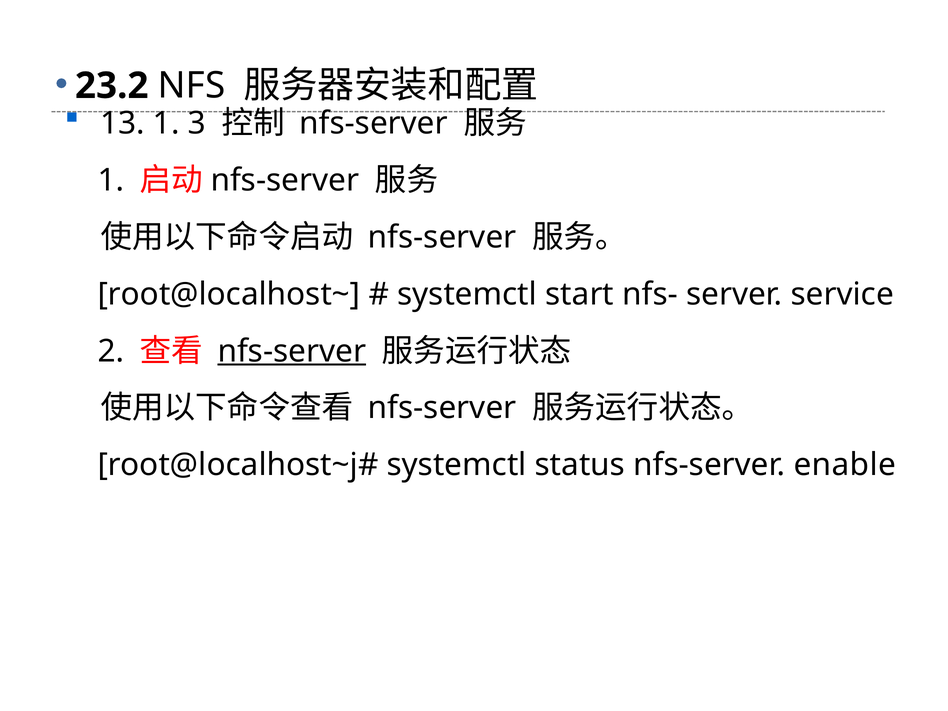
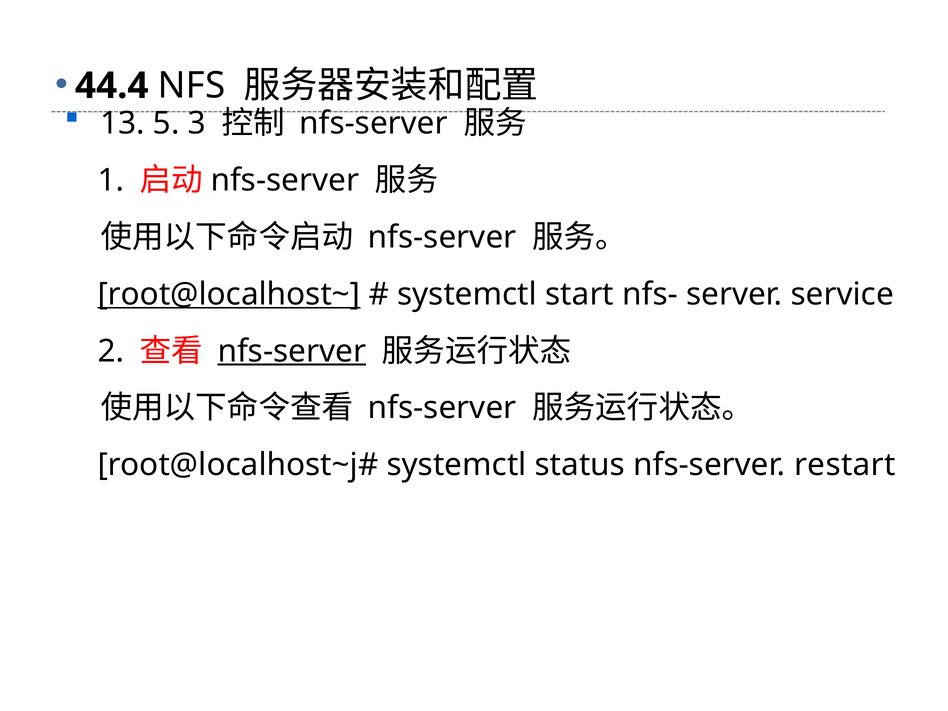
23.2: 23.2 -> 44.4 (112, 86)
13 1: 1 -> 5 (166, 124)
root@localhost~ underline: none -> present (229, 294)
enable: enable -> restart (845, 465)
